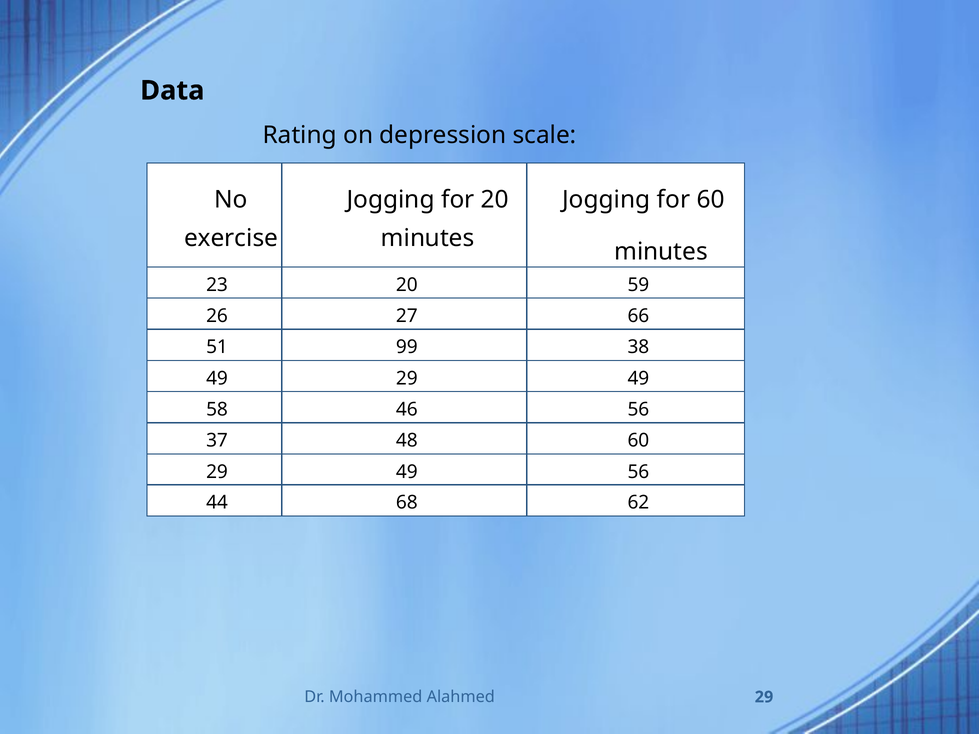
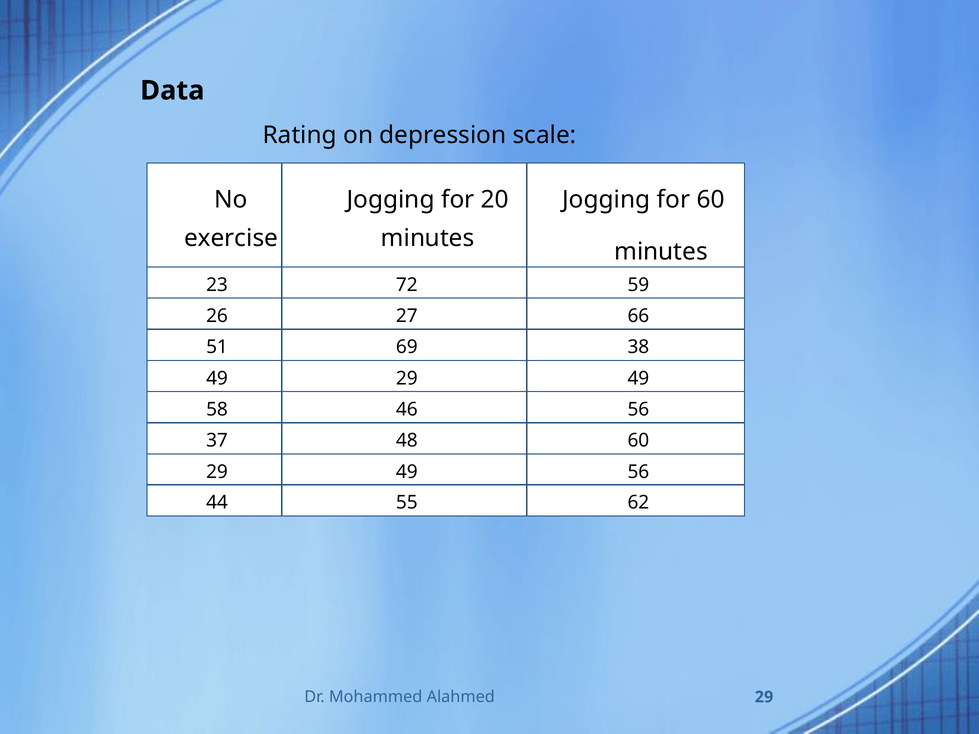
23 20: 20 -> 72 (407, 285)
99: 99 -> 69 (407, 347)
68: 68 -> 55 (407, 503)
